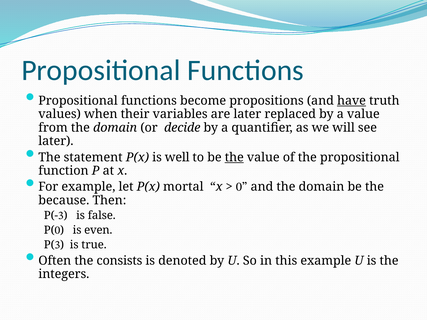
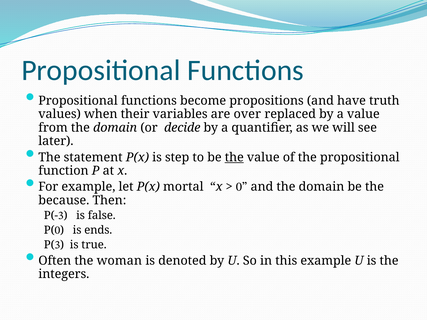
have underline: present -> none (351, 101)
are later: later -> over (247, 114)
well: well -> step (177, 157)
even: even -> ends (98, 230)
consists: consists -> woman (119, 261)
